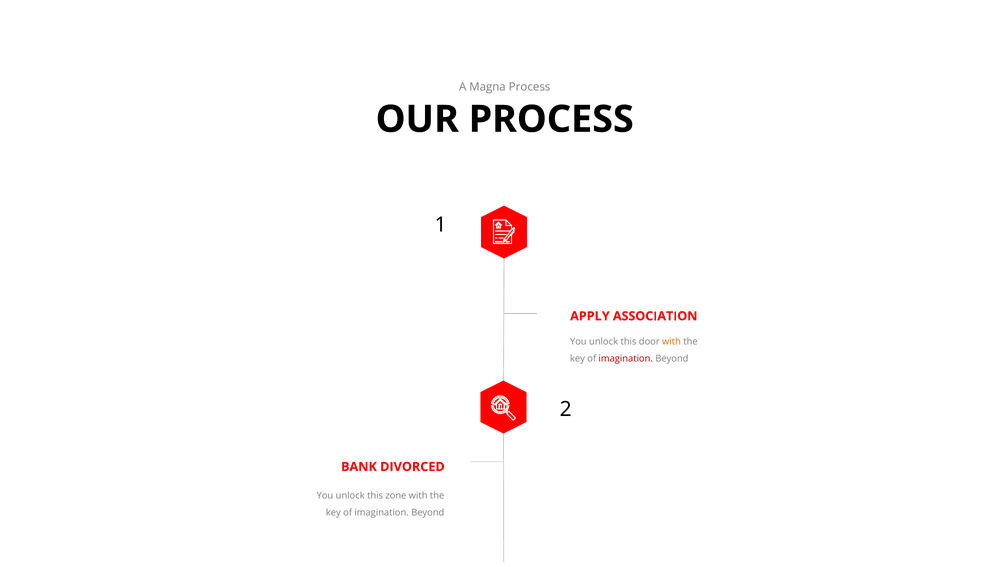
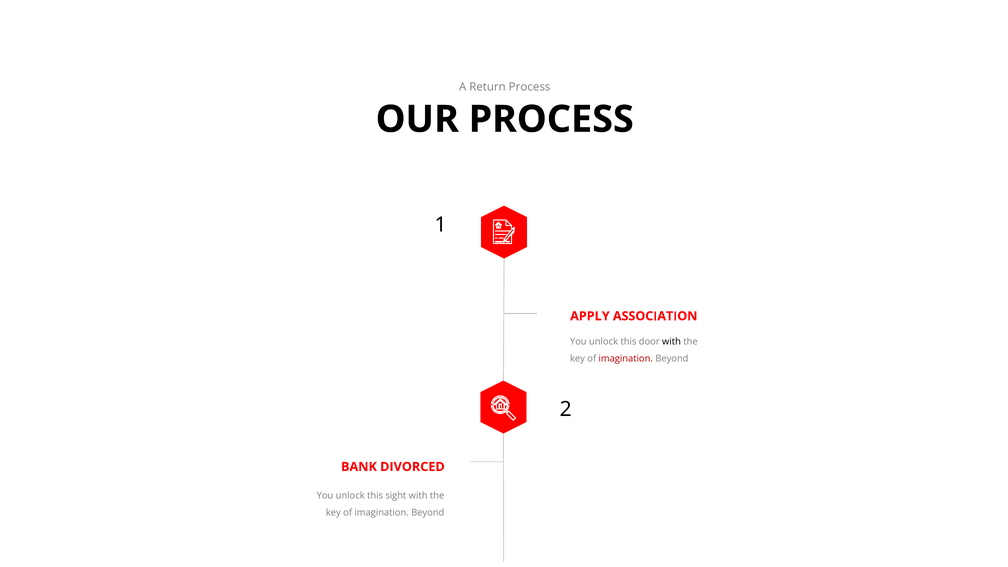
Magna: Magna -> Return (488, 87)
with colour: orange -> black (671, 342)
zone: zone -> sight (396, 496)
